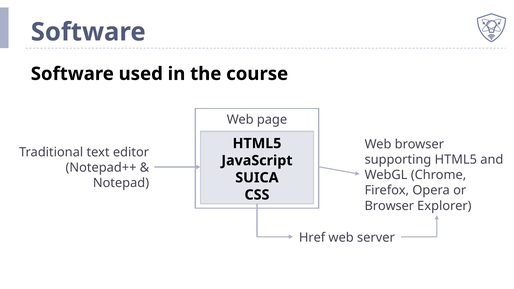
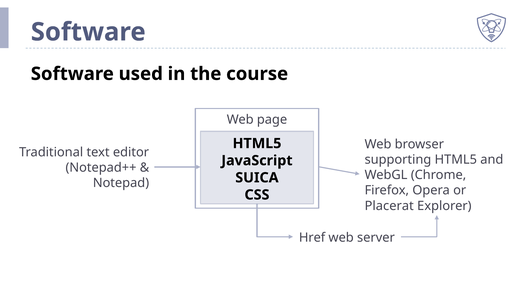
Browser: Browser -> Placerat (389, 206)
